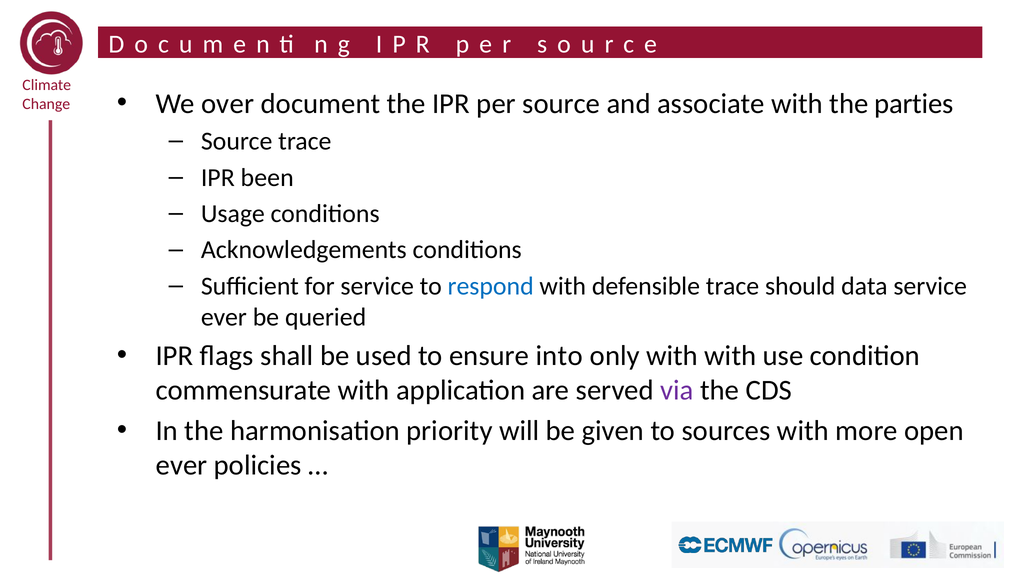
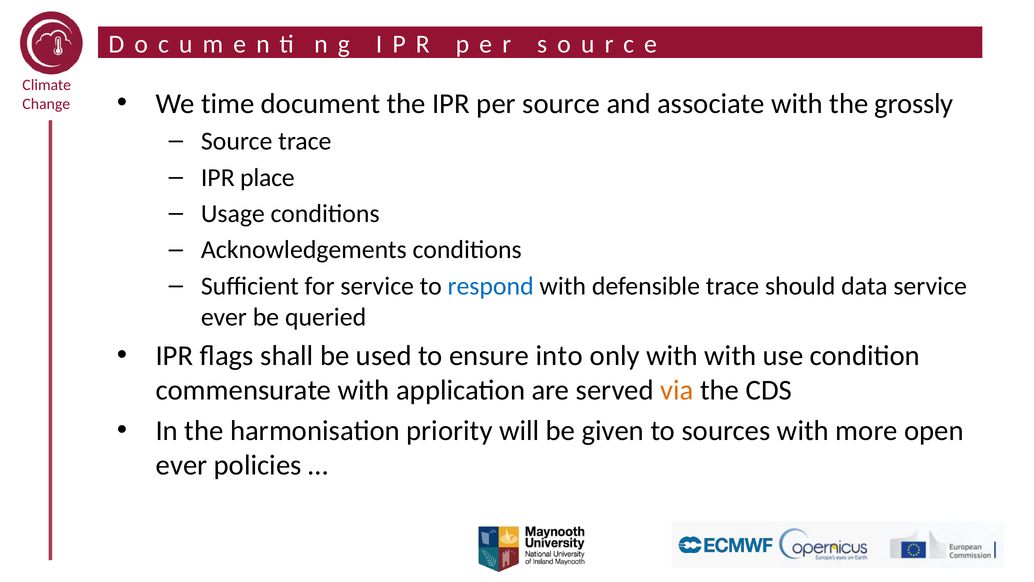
over: over -> time (228, 104)
parties: parties -> grossly (914, 104)
been: been -> place (267, 177)
via colour: purple -> orange (677, 390)
